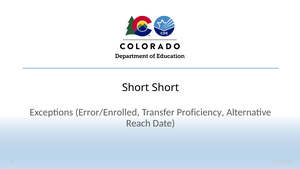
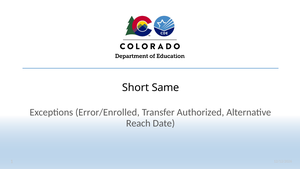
Short Short: Short -> Same (165, 87)
Proficiency: Proficiency -> Authorized (200, 112)
